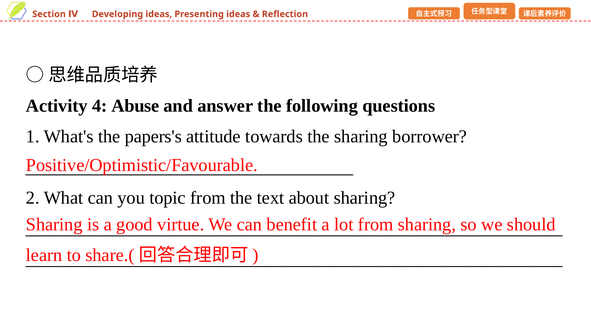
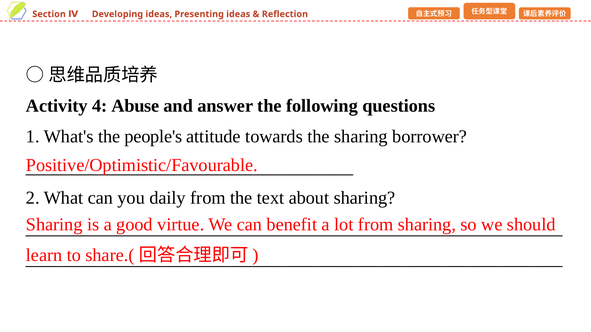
papers's: papers's -> people's (153, 137)
topic: topic -> daily (168, 198)
